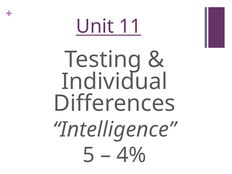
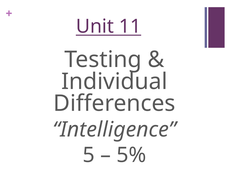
4%: 4% -> 5% (131, 155)
